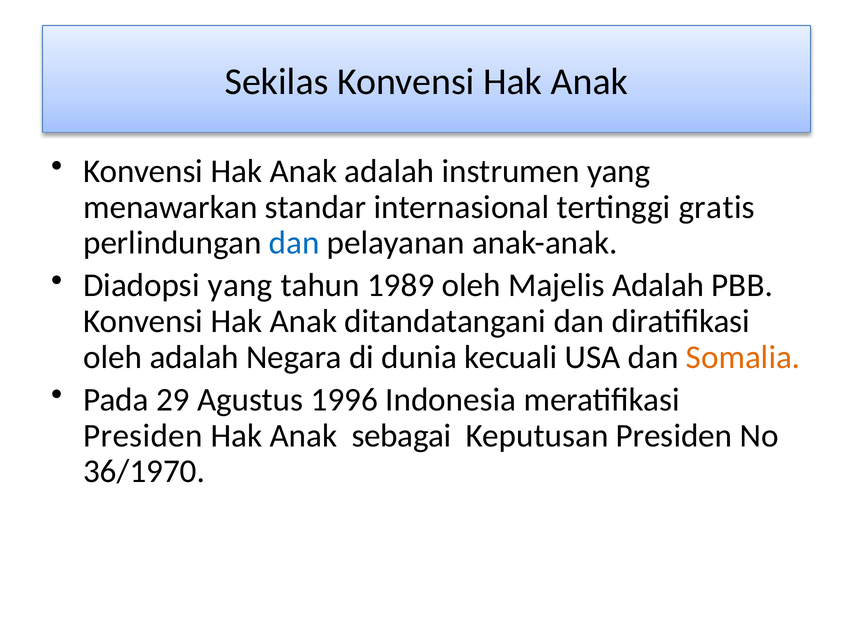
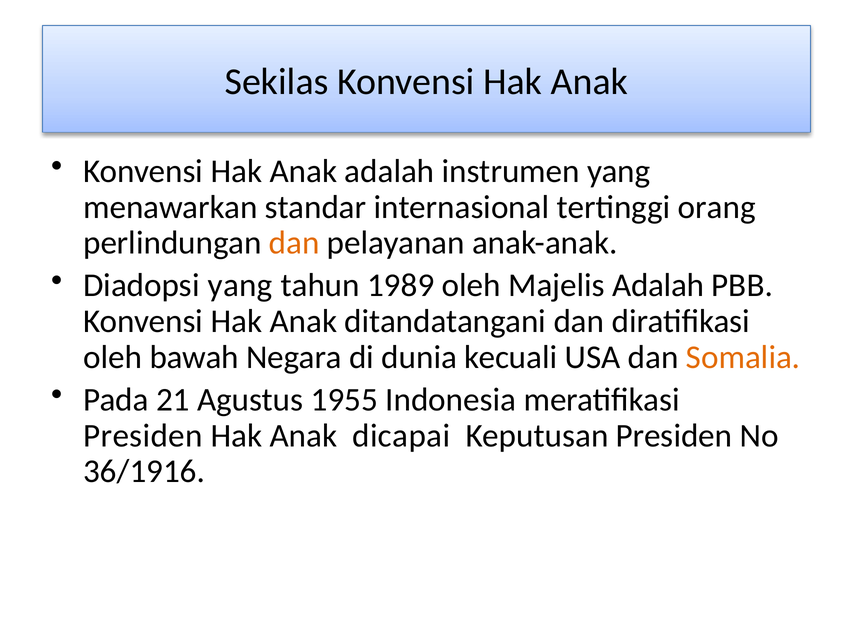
gratis: gratis -> orang (717, 207)
dan colour: blue -> orange (294, 243)
oleh adalah: adalah -> bawah (194, 357)
29: 29 -> 21 (173, 400)
1996: 1996 -> 1955 (344, 400)
sebagai: sebagai -> dicapai (401, 435)
36/1970: 36/1970 -> 36/1916 (144, 471)
